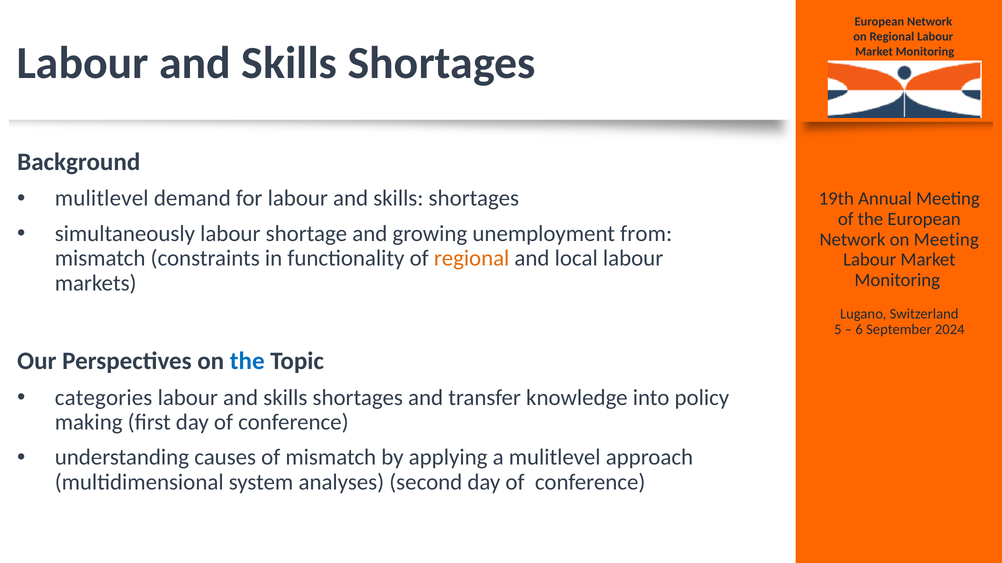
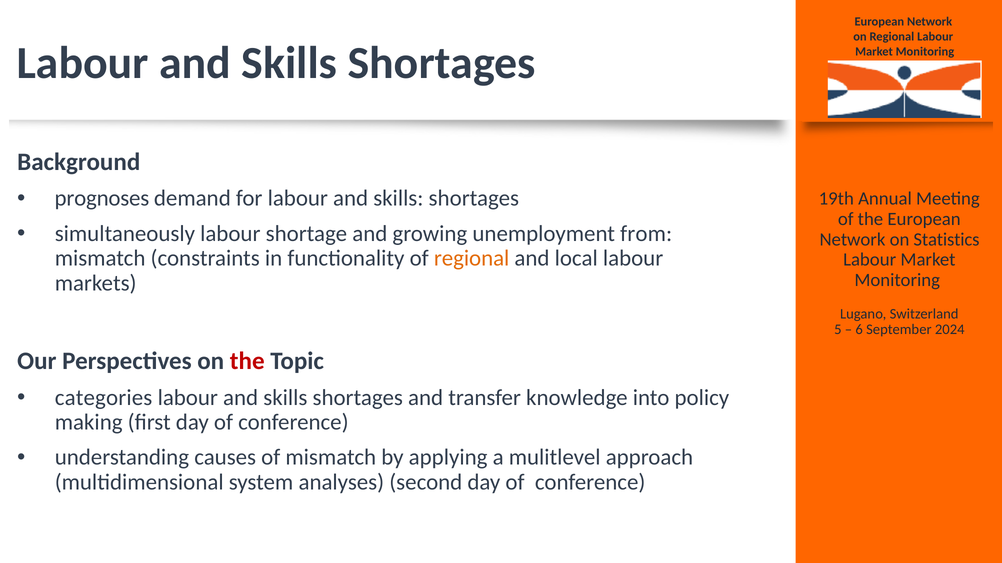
mulitlevel: mulitlevel -> prognoses (102, 199)
on Meeting: Meeting -> Statistics (946, 240)
the colour: blue -> red (247, 362)
